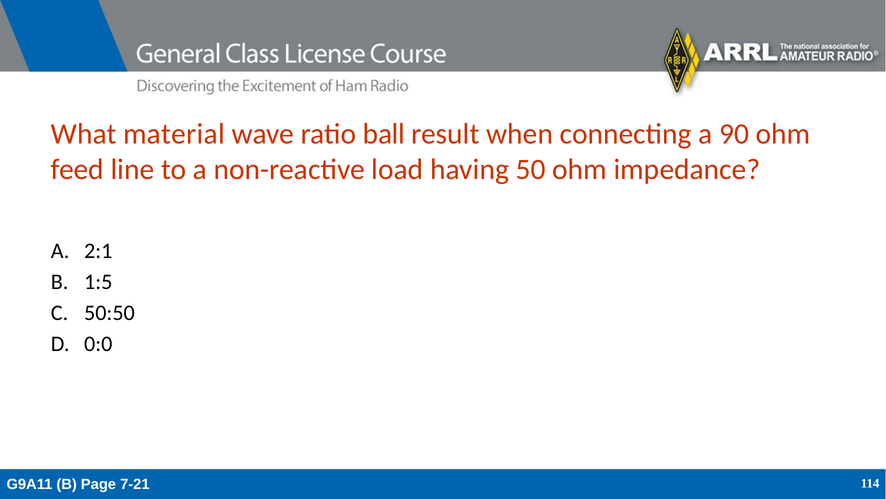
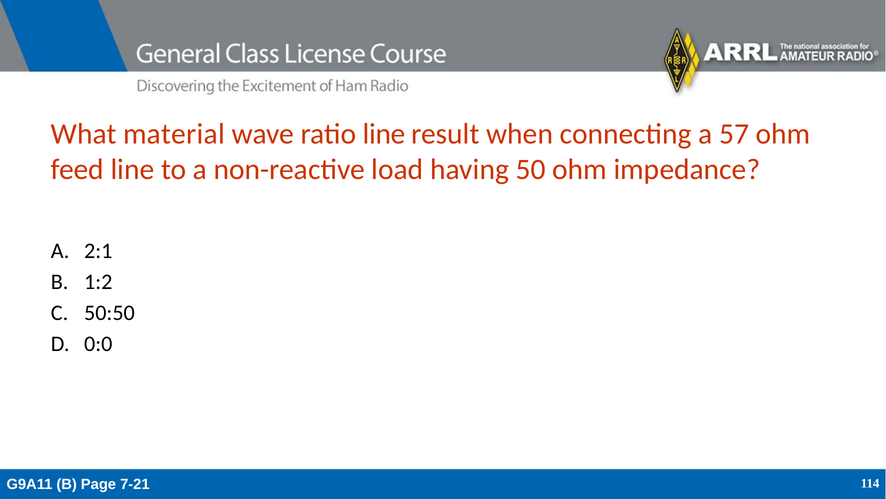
ratio ball: ball -> line (384, 134)
90: 90 -> 57 (734, 134)
1:5: 1:5 -> 1:2 (98, 282)
